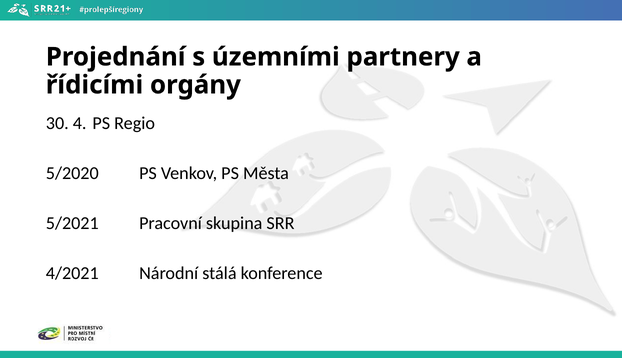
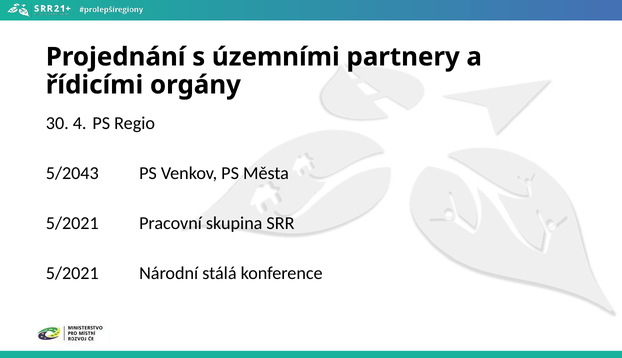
5/2020: 5/2020 -> 5/2043 (72, 173)
4/2021: 4/2021 -> 5/2021 (72, 273)
